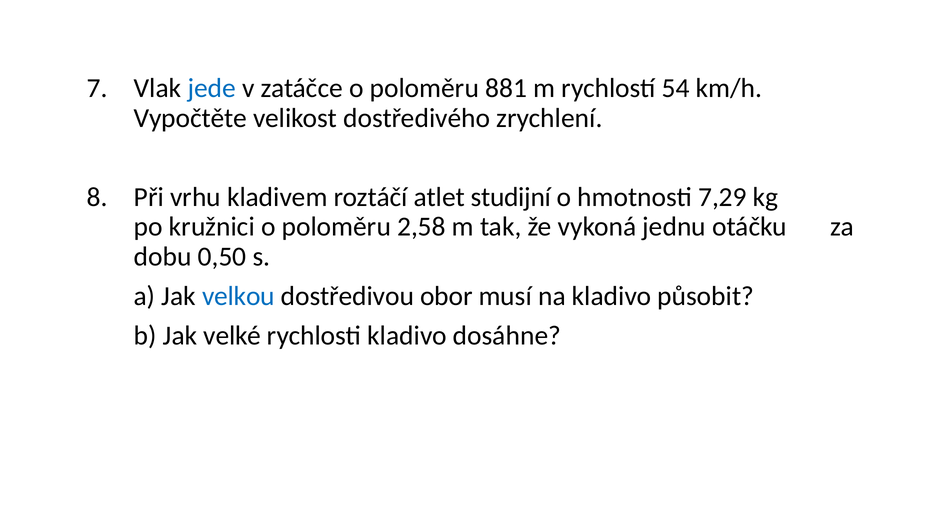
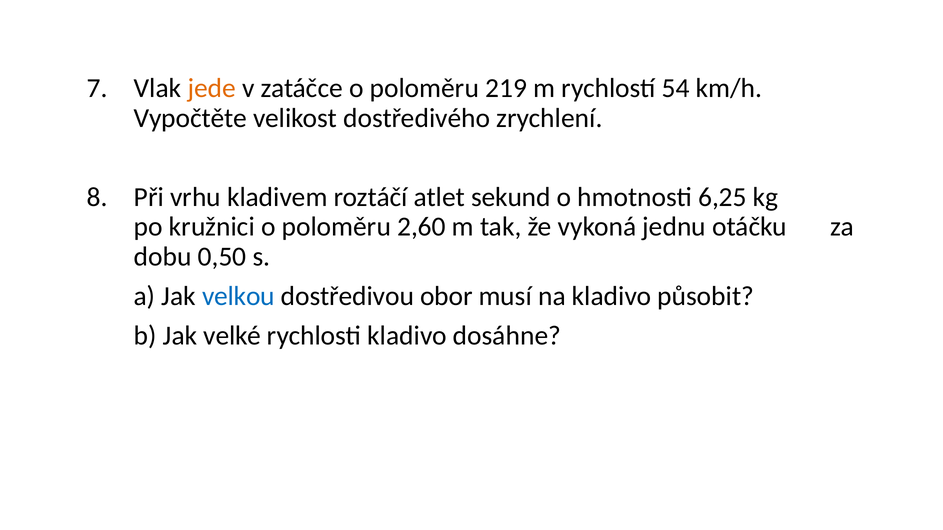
jede colour: blue -> orange (212, 88)
881: 881 -> 219 (506, 88)
studijní: studijní -> sekund (511, 197)
7,29: 7,29 -> 6,25 (722, 197)
2,58: 2,58 -> 2,60 (421, 227)
